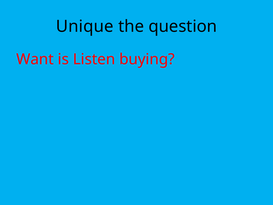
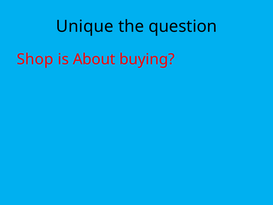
Want: Want -> Shop (35, 59)
Listen: Listen -> About (94, 59)
